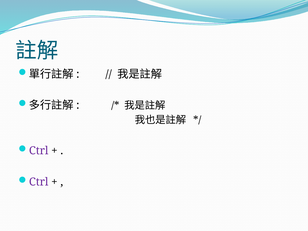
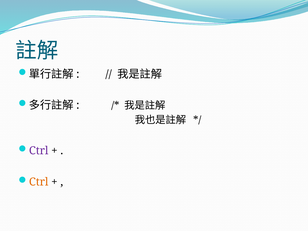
Ctrl colour: purple -> orange (39, 182)
